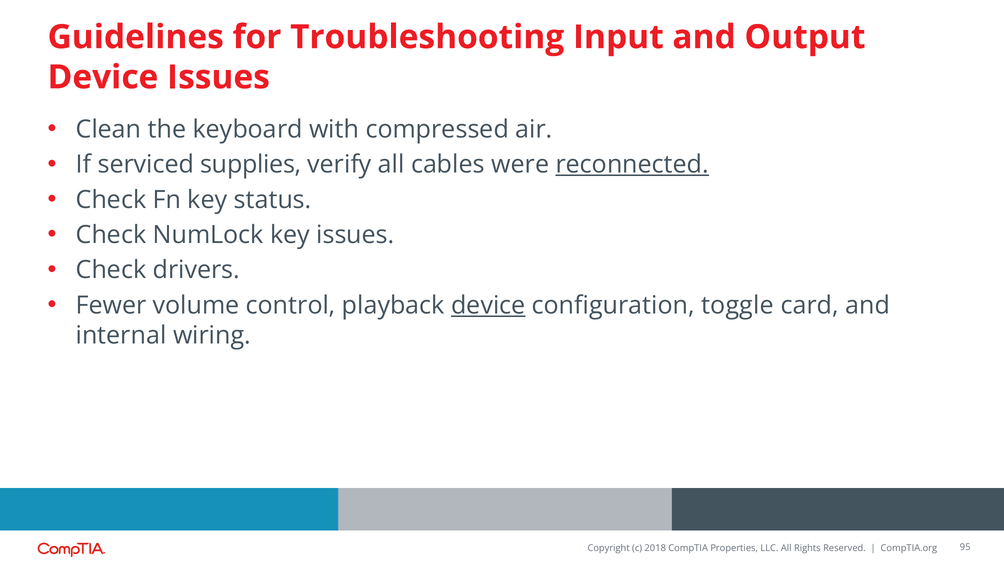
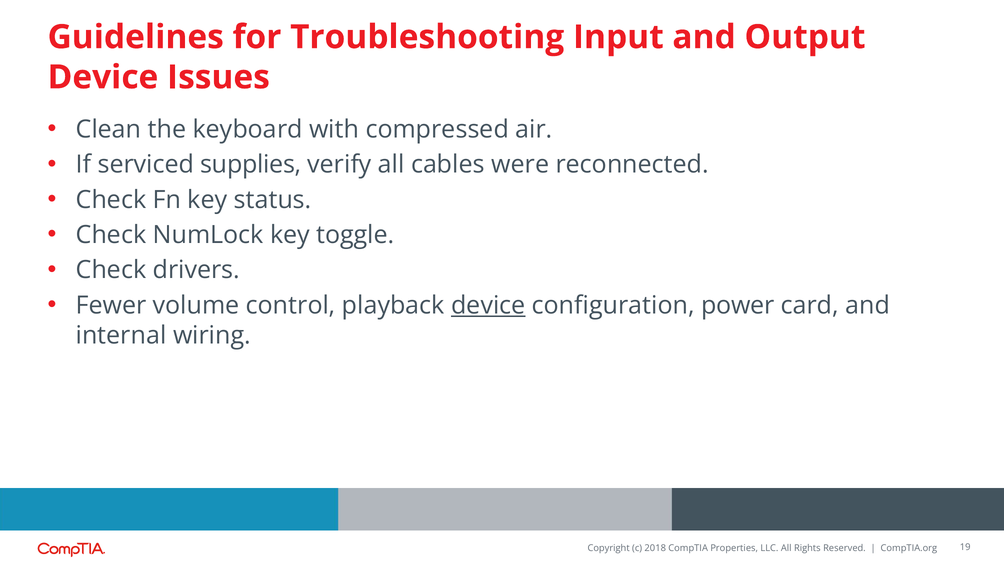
reconnected underline: present -> none (632, 165)
key issues: issues -> toggle (355, 235)
toggle: toggle -> power (738, 305)
95: 95 -> 19 (965, 547)
